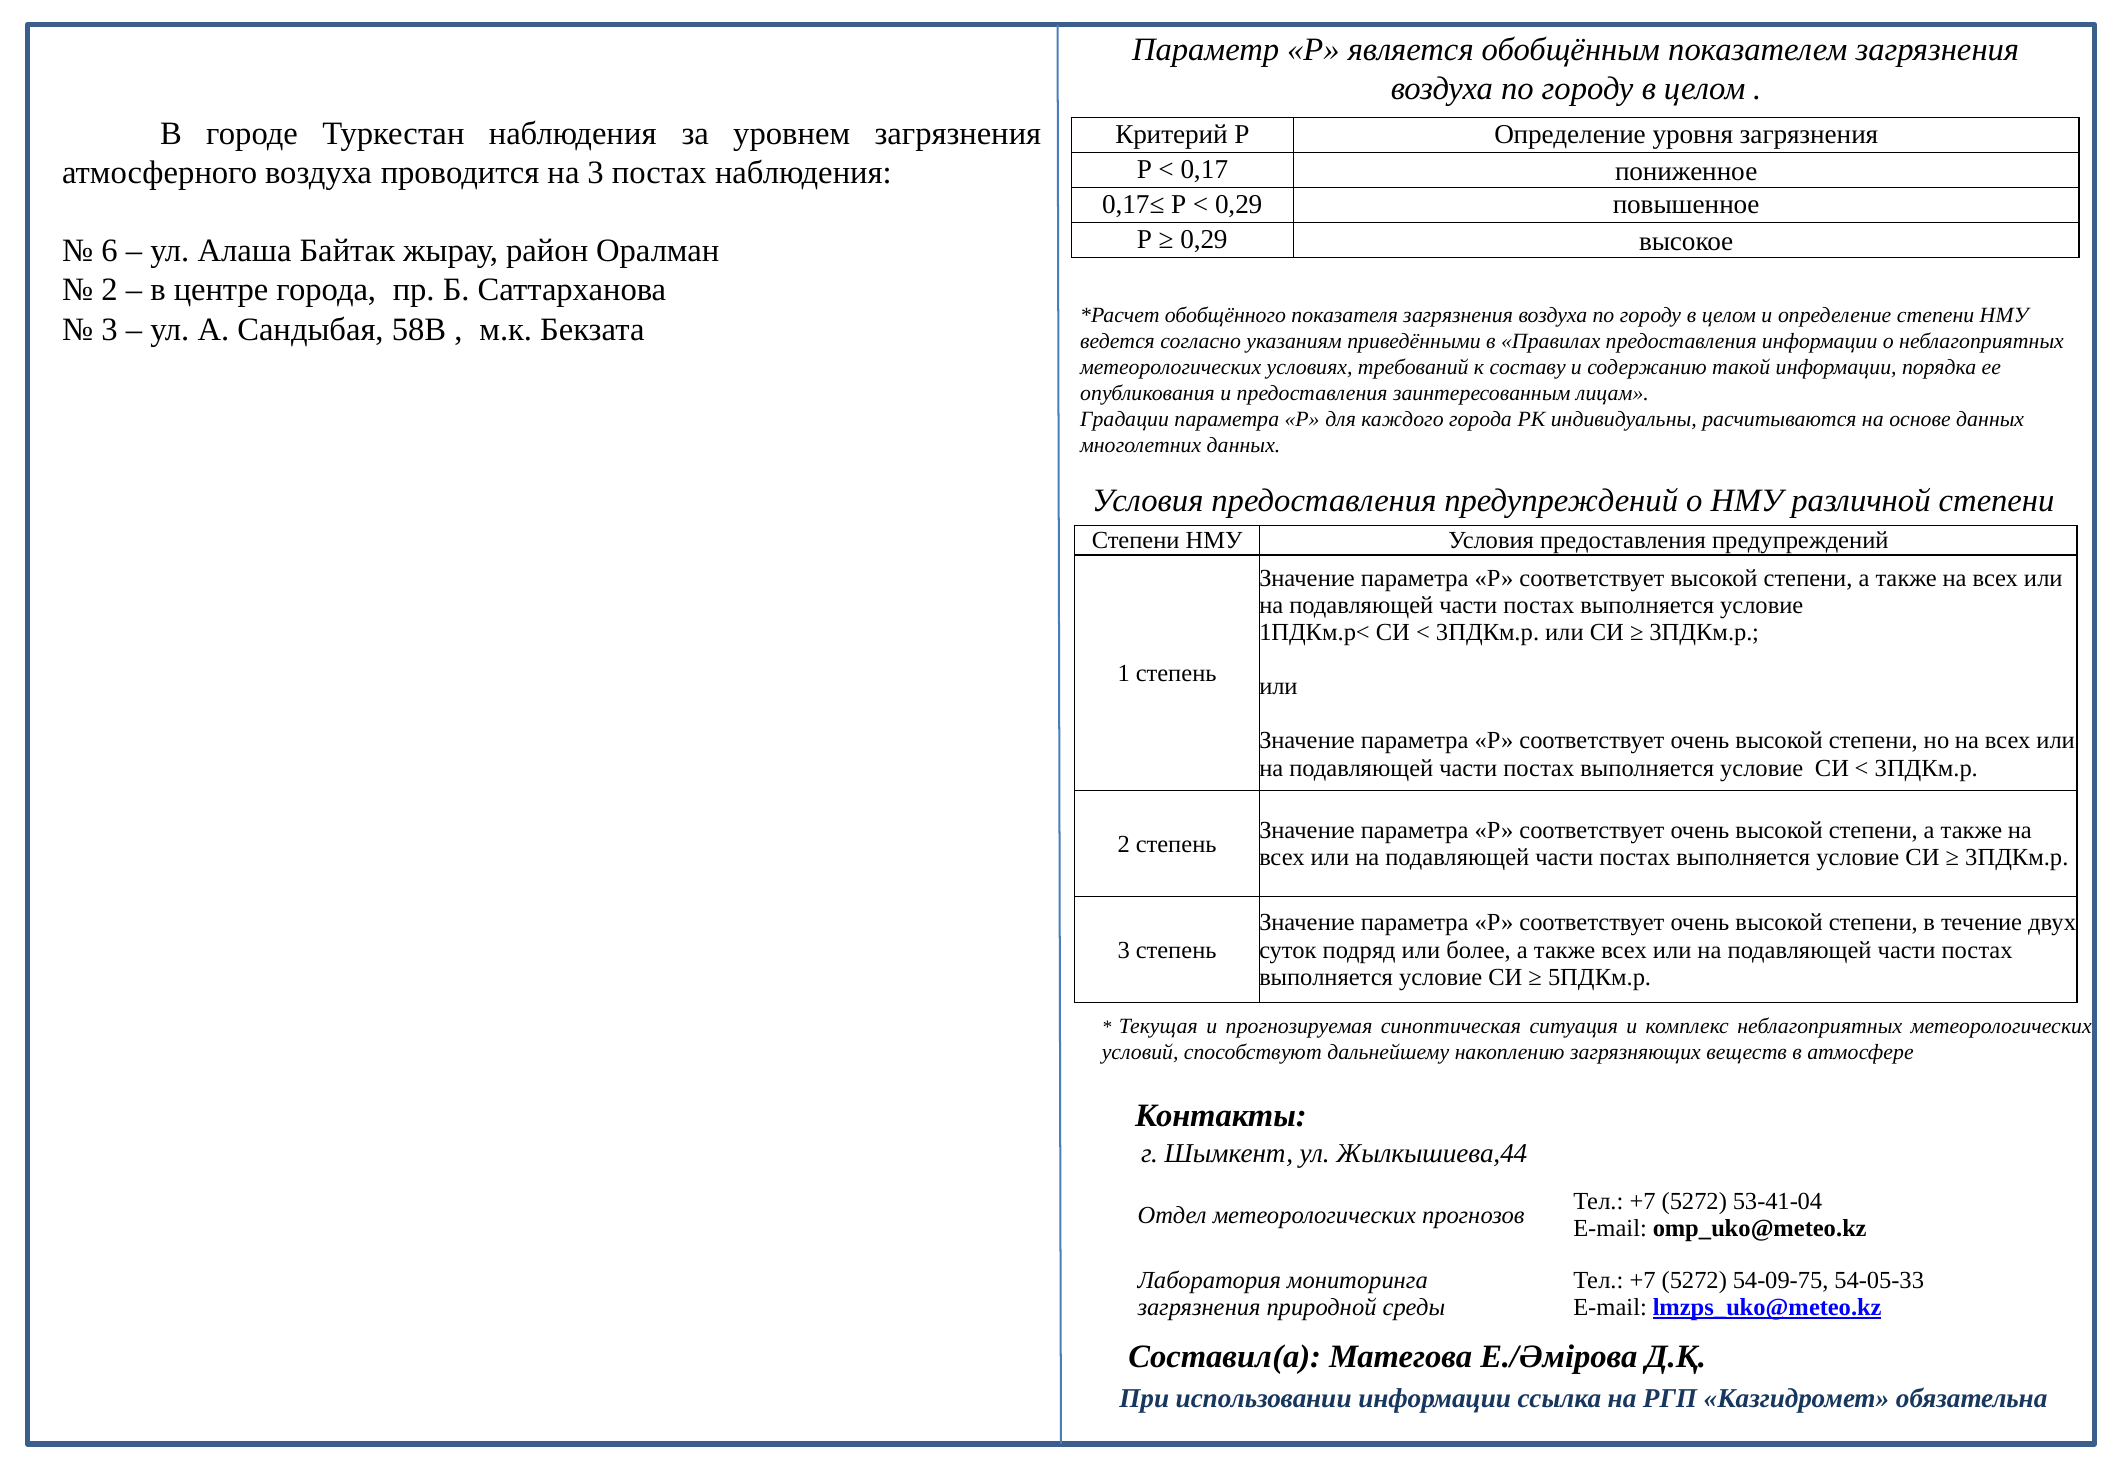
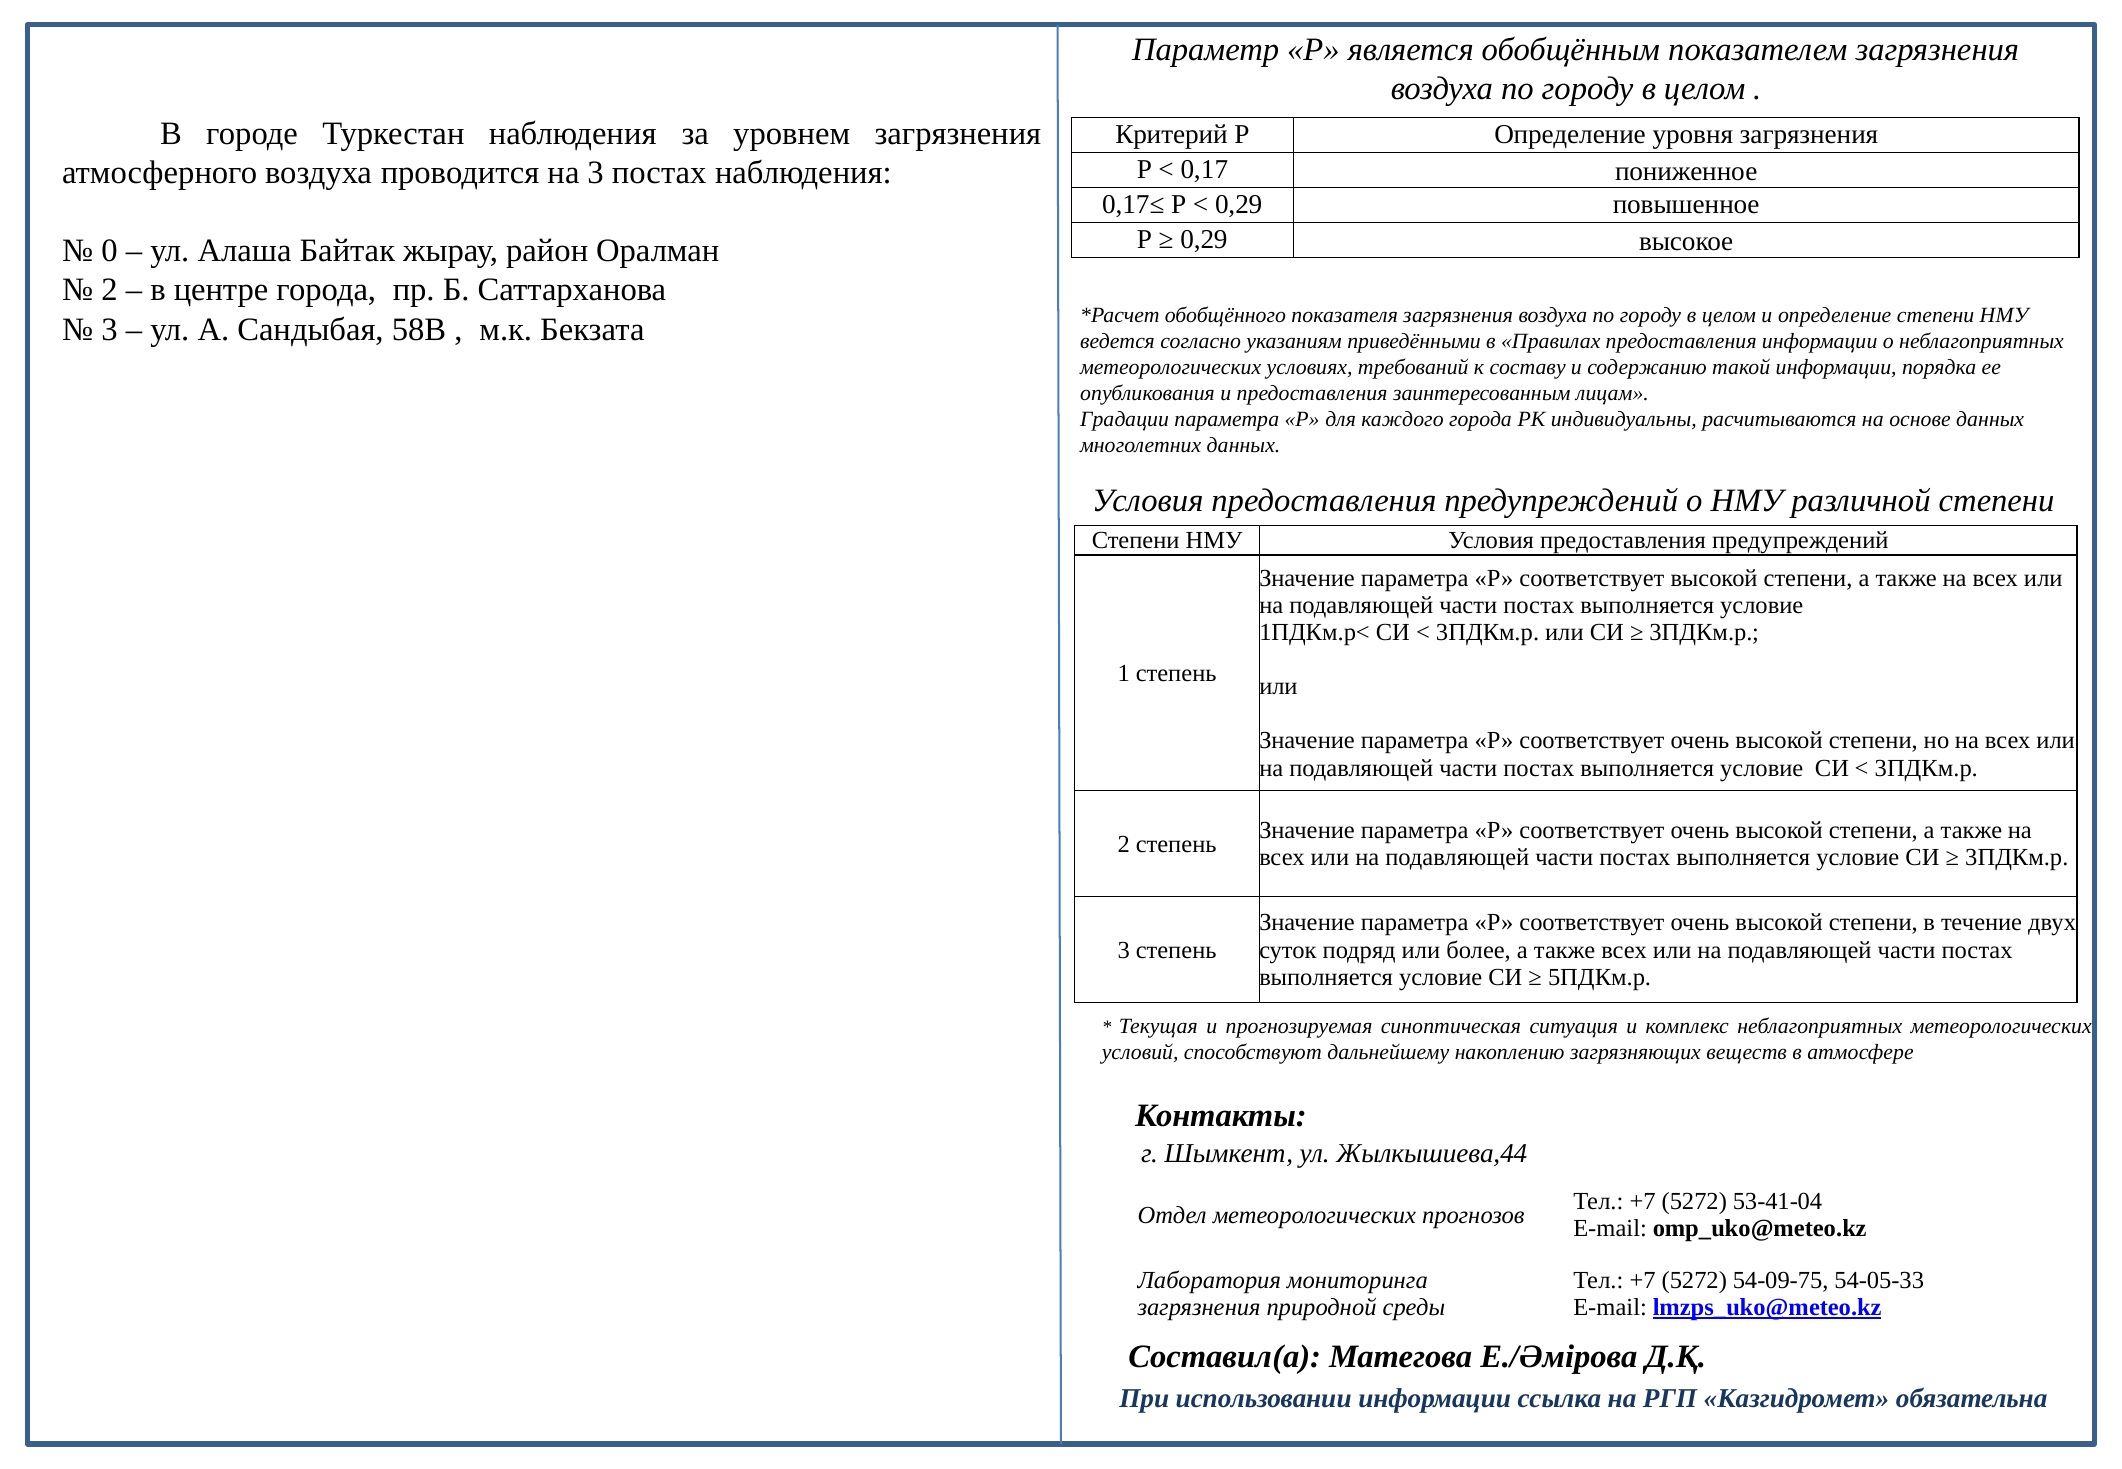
6: 6 -> 0 (110, 251)
